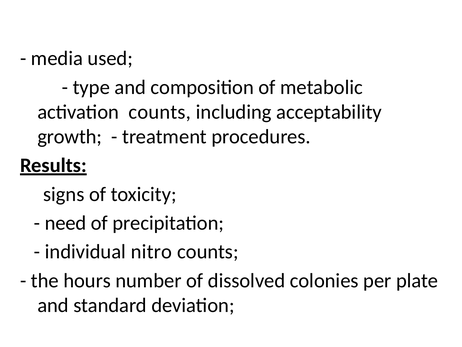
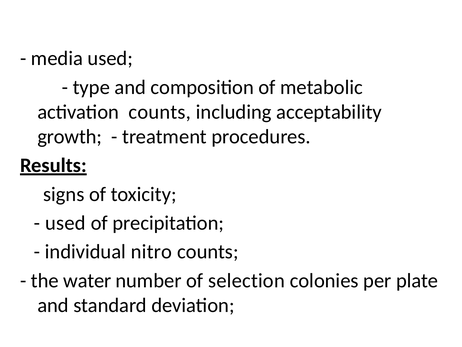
need: need -> used (65, 223)
hours: hours -> water (87, 280)
dissolved: dissolved -> selection (246, 280)
